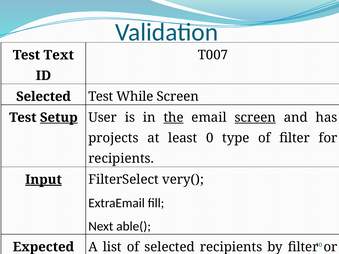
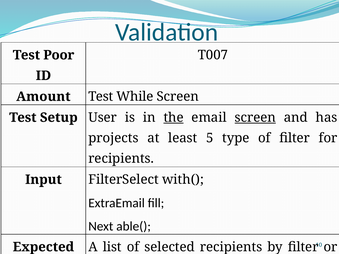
Text: Text -> Poor (59, 55)
Selected: Selected -> Amount (43, 97)
Setup underline: present -> none (59, 118)
0: 0 -> 5 (210, 138)
Input underline: present -> none (43, 180)
very(: very( -> with( (183, 180)
